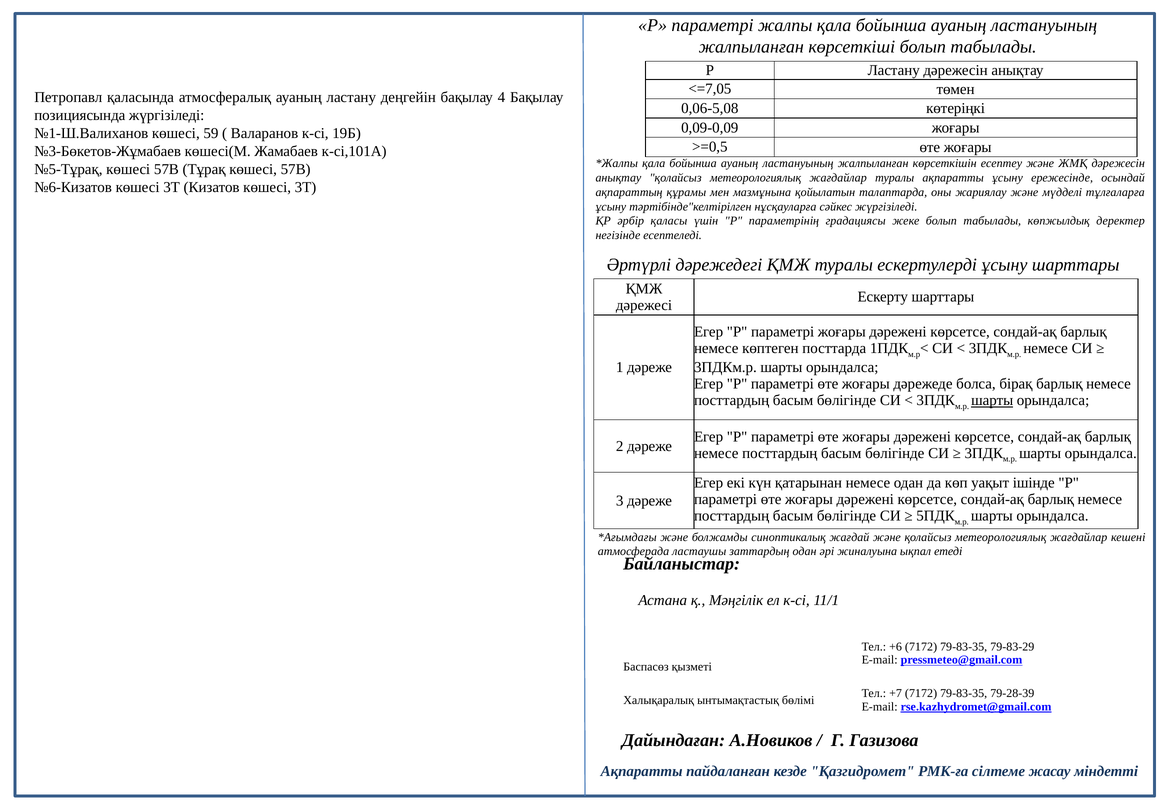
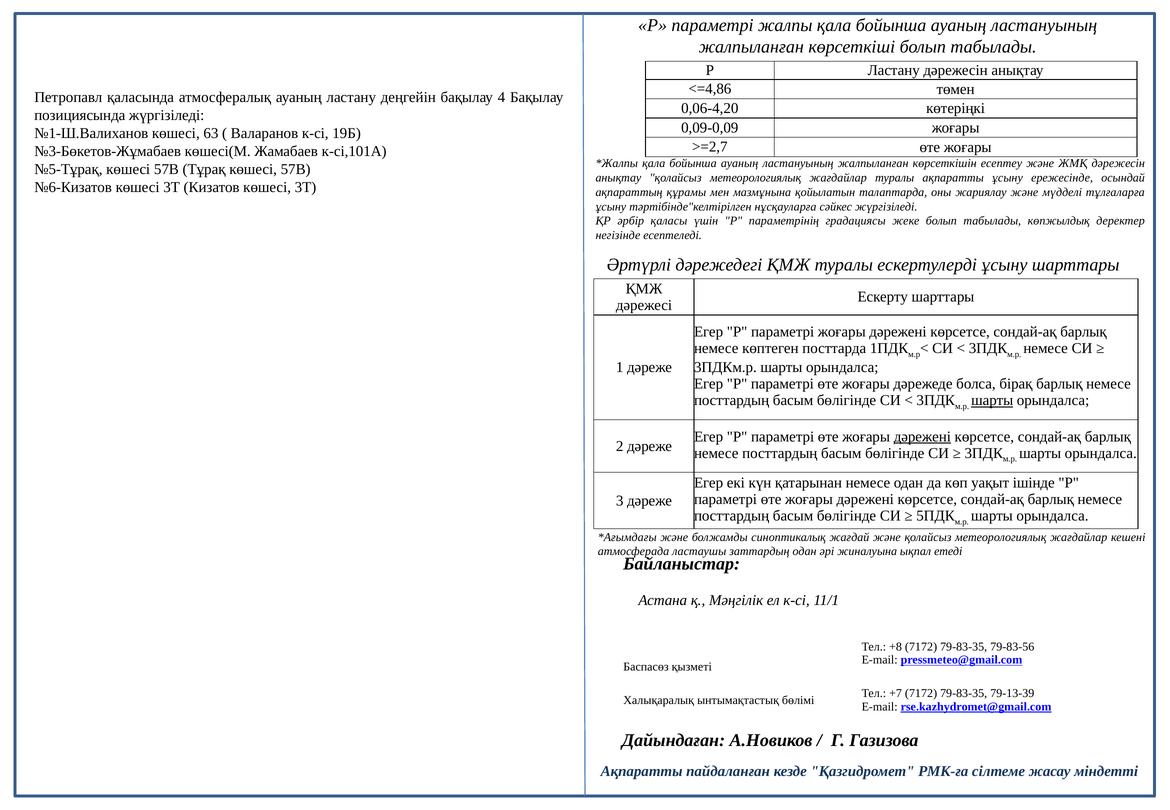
<=7,05: <=7,05 -> <=4,86 (710, 89)
0,06-5,08: 0,06-5,08 -> 0,06-4,20 (710, 108)
59: 59 -> 63 (211, 133)
>=0,5: >=0,5 -> >=2,7 (710, 147)
дәрежені underline: none -> present (922, 437)
+6: +6 -> +8 (896, 647)
79-83-29: 79-83-29 -> 79-83-56 (1012, 647)
79-28-39: 79-28-39 -> 79-13-39 (1012, 693)
